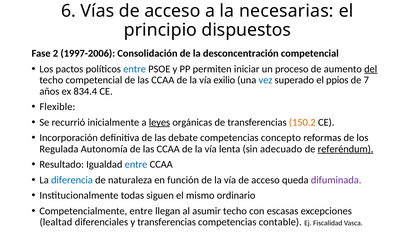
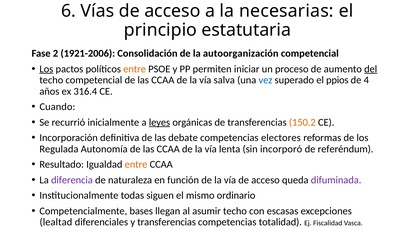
dispuestos: dispuestos -> estatutaria (246, 30)
1997-2006: 1997-2006 -> 1921-2006 (88, 54)
desconcentración: desconcentración -> autoorganización (241, 54)
Los underline: none -> present (46, 69)
entre colour: blue -> orange (135, 69)
exilio: exilio -> salva (224, 80)
7: 7 -> 4 (366, 80)
834.4: 834.4 -> 316.4 (85, 91)
Flexible: Flexible -> Cuando (57, 107)
concepto: concepto -> electores (281, 138)
adecuado: adecuado -> incorporó (281, 149)
referéndum underline: present -> none (346, 149)
entre colour: blue -> orange (136, 165)
diferencia colour: blue -> purple (72, 180)
Competencialmente entre: entre -> bases (141, 211)
contable: contable -> totalidad (280, 223)
